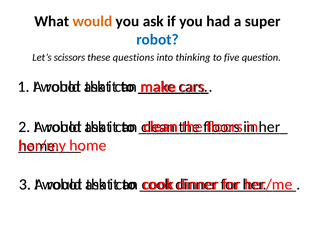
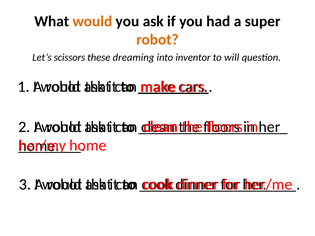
robot colour: blue -> orange (158, 40)
questions: questions -> dreaming (133, 57)
thinking: thinking -> inventor (193, 57)
five: five -> will (232, 57)
